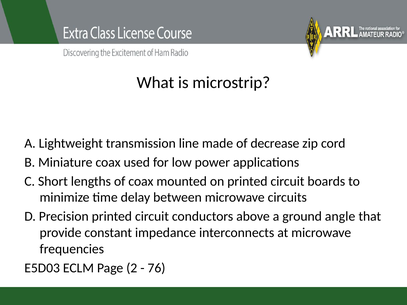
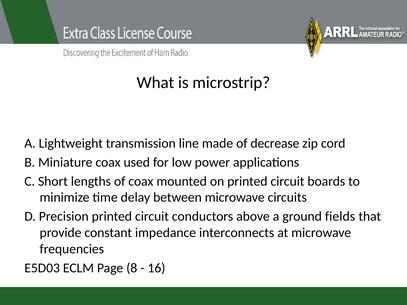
angle: angle -> fields (340, 217)
2: 2 -> 8 (132, 268)
76: 76 -> 16 (156, 268)
